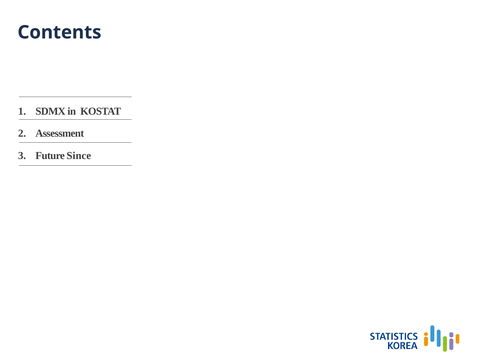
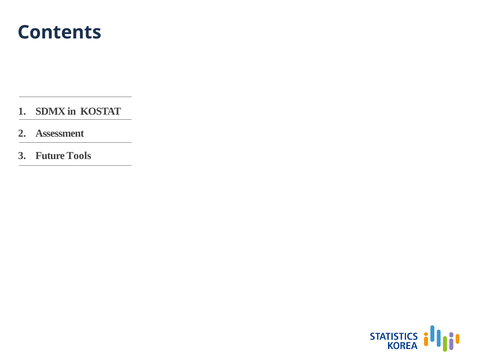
Since: Since -> Tools (79, 156)
